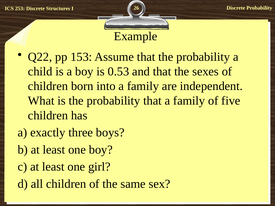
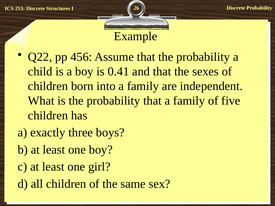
153: 153 -> 456 (81, 57)
0.53: 0.53 -> 0.41 (118, 72)
